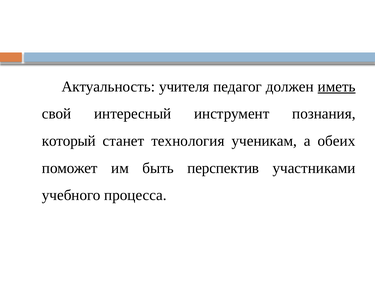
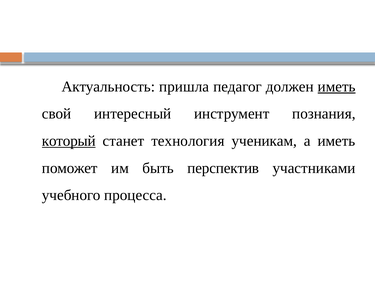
учителя: учителя -> пришла (184, 87)
который underline: none -> present (69, 141)
а обеих: обеих -> иметь (336, 141)
